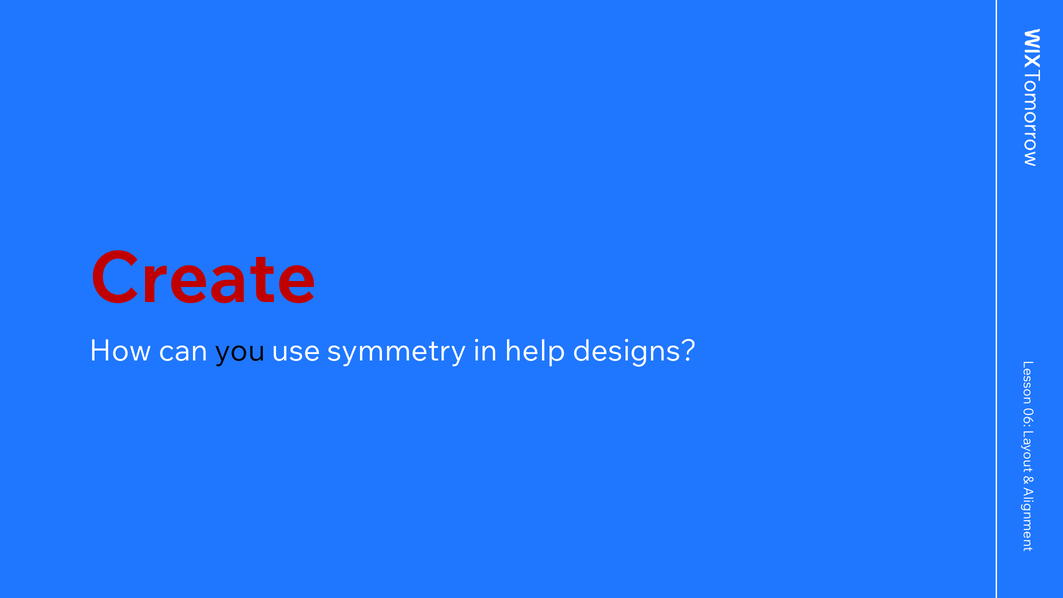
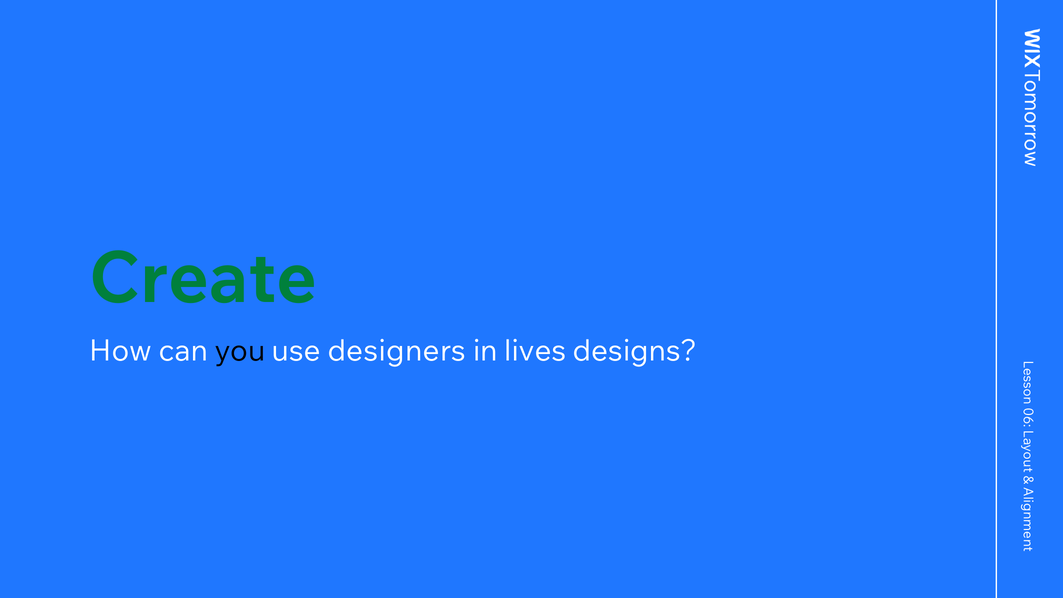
Create colour: red -> green (203, 279)
symmetry: symmetry -> designers (397, 351)
help: help -> lives (535, 351)
